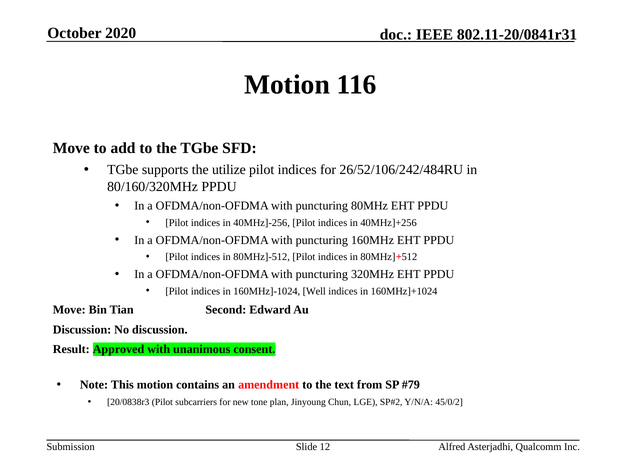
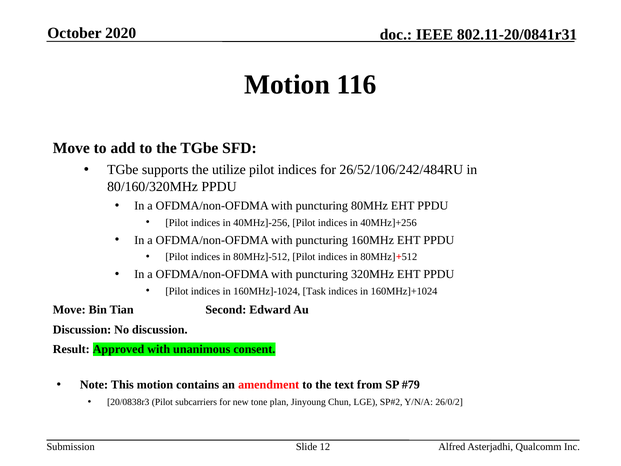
Well: Well -> Task (314, 291)
45/0/2: 45/0/2 -> 26/0/2 (449, 402)
